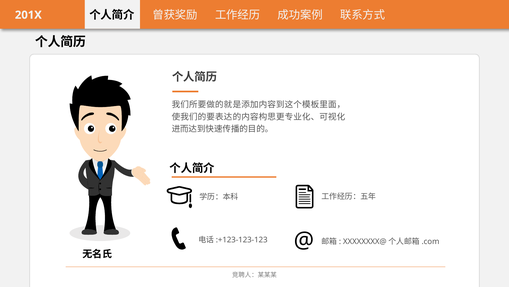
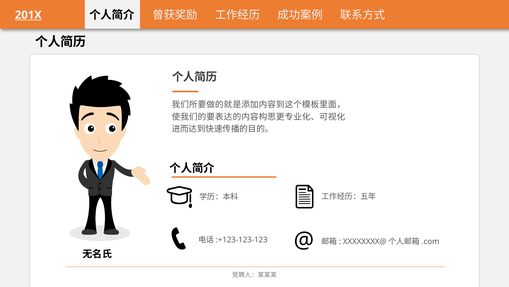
201X underline: none -> present (28, 15)
